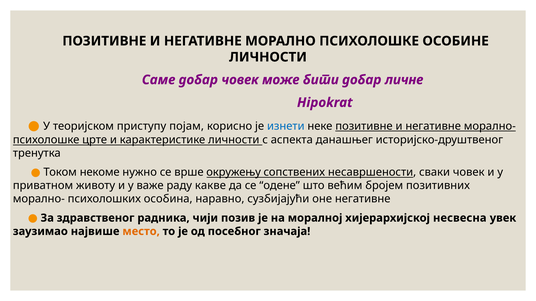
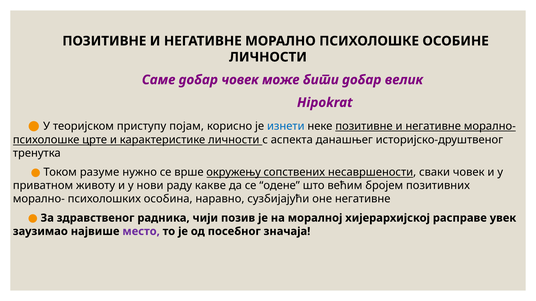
личне: личне -> велик (404, 80)
некоме: некоме -> разуме (100, 172)
важе: важе -> нови (150, 186)
несвесна: несвесна -> расправе (460, 218)
место colour: orange -> purple (141, 232)
